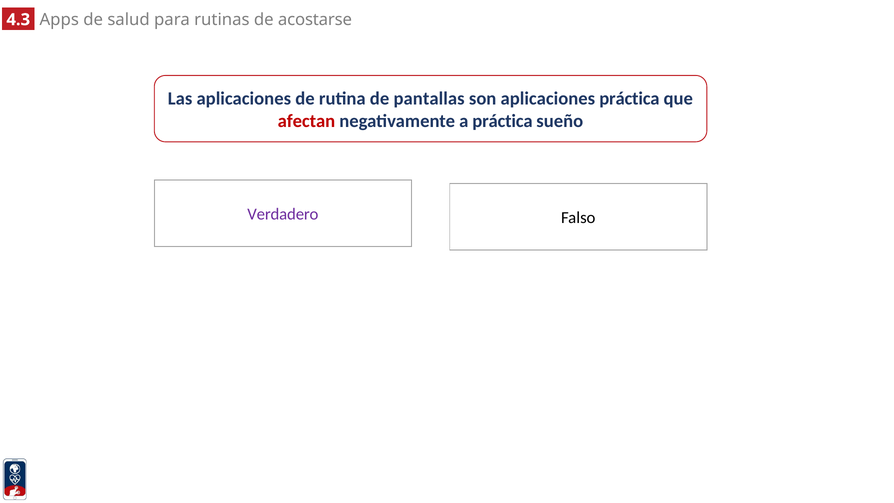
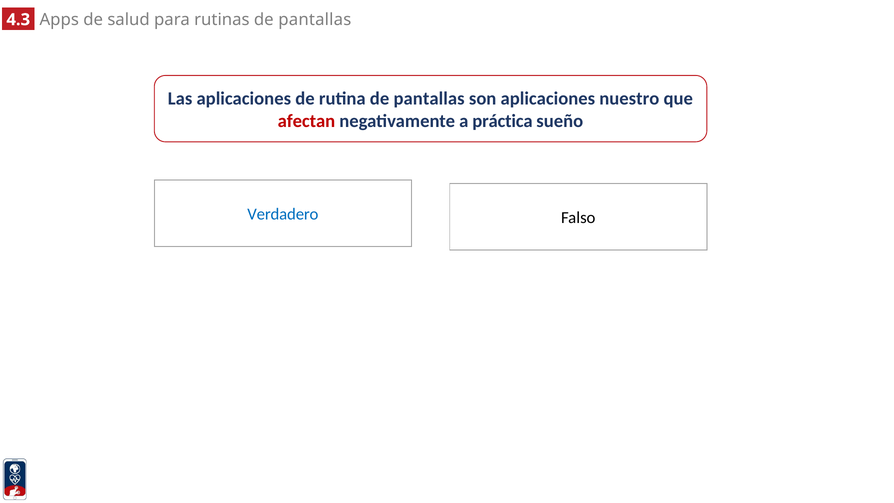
acostarse: acostarse -> pantallas (315, 20)
aplicaciones práctica: práctica -> nuestro (629, 99)
Verdadero colour: purple -> blue (283, 214)
